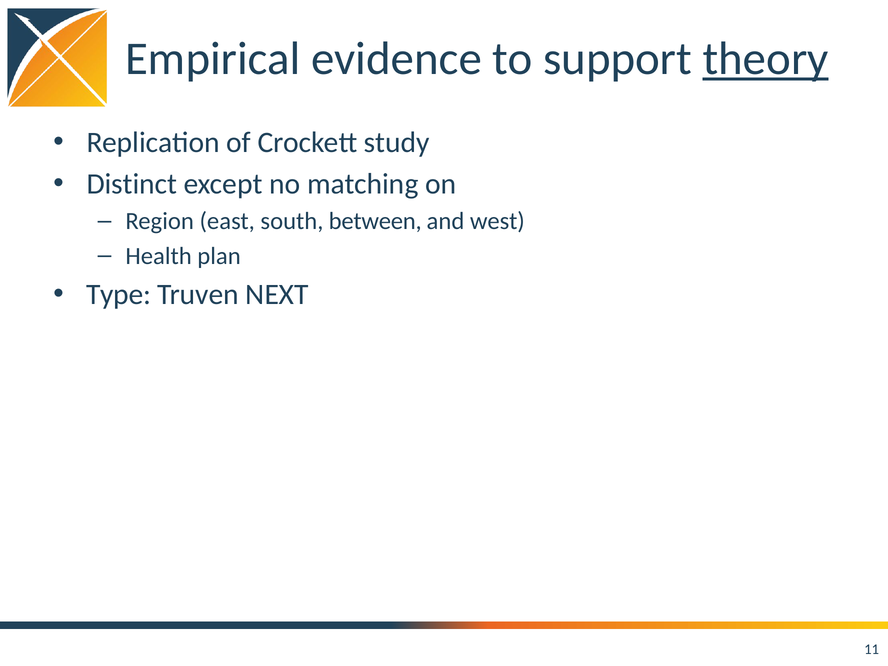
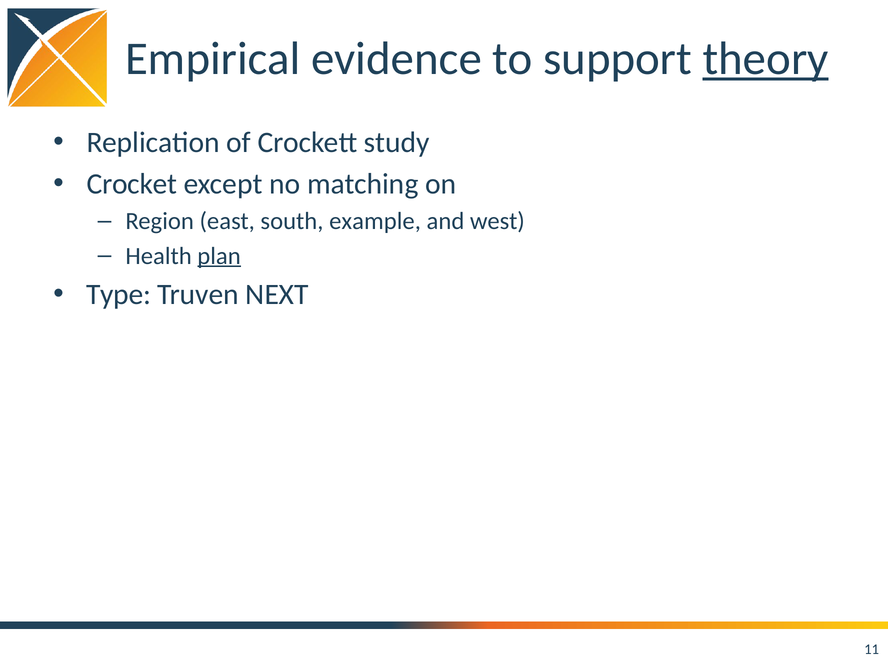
Distinct: Distinct -> Crocket (132, 184)
between: between -> example (375, 221)
plan underline: none -> present (219, 256)
